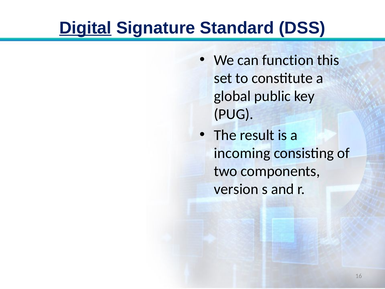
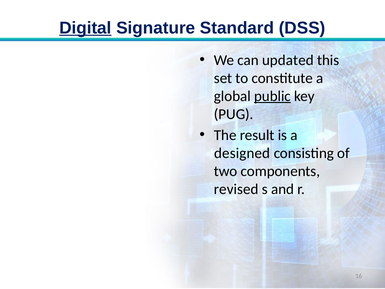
function: function -> updated (288, 60)
public underline: none -> present (272, 96)
incoming: incoming -> designed (242, 153)
version: version -> revised (236, 189)
